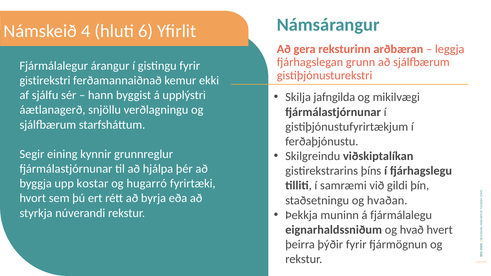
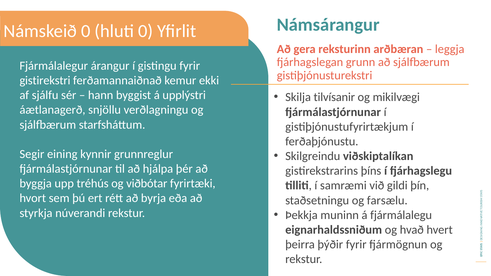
Námskeið 4: 4 -> 0 (86, 31)
hluti 6: 6 -> 0 (146, 31)
jafngilda: jafngilda -> tilvísanir (334, 97)
kostar: kostar -> tréhús (93, 184)
hugarró: hugarró -> viðbótar (147, 184)
hvaðan: hvaðan -> farsælu (387, 200)
